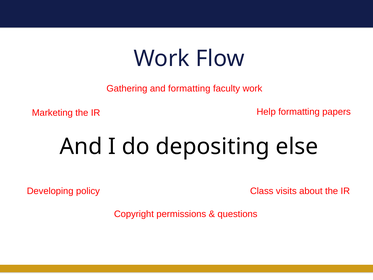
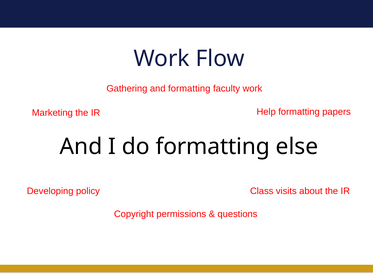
do depositing: depositing -> formatting (213, 146)
